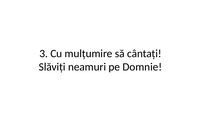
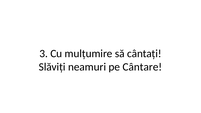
Domnie: Domnie -> Cântare (142, 67)
